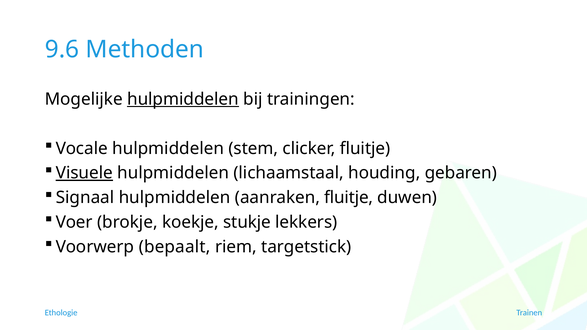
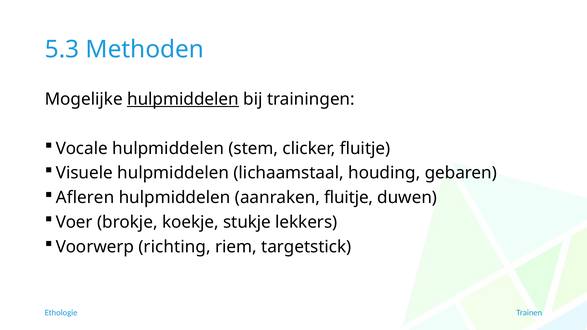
9.6: 9.6 -> 5.3 (62, 49)
Visuele underline: present -> none (84, 173)
Signaal: Signaal -> Afleren (85, 198)
bepaalt: bepaalt -> richting (175, 247)
